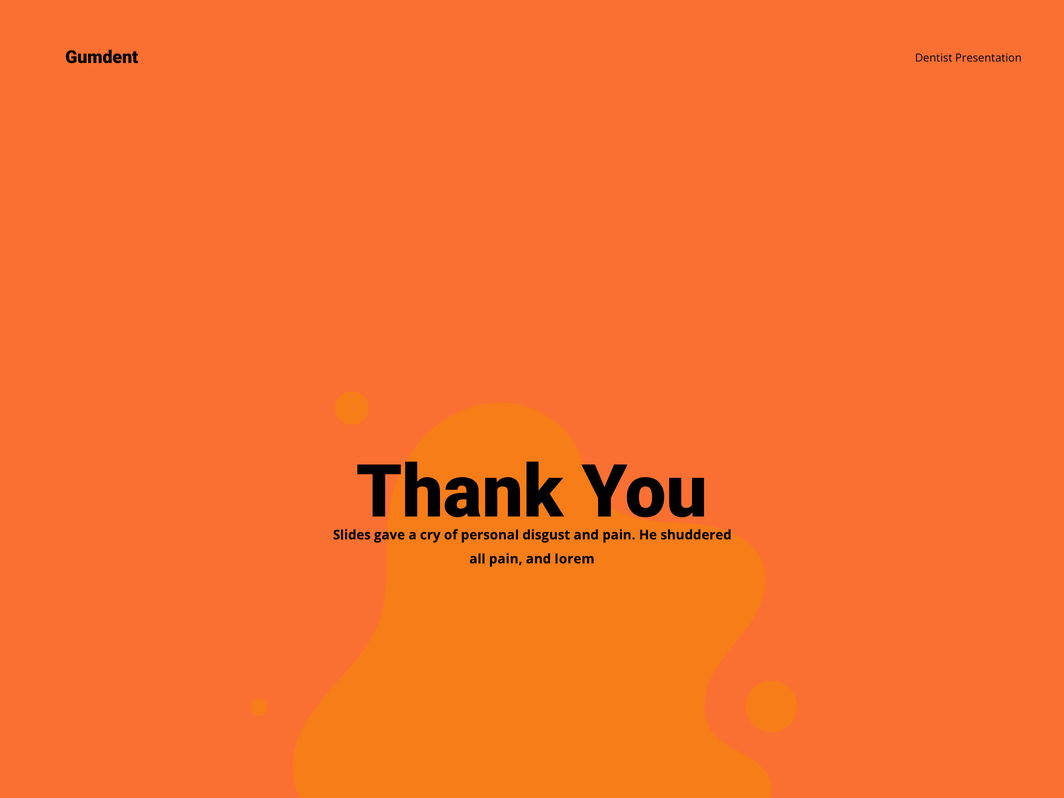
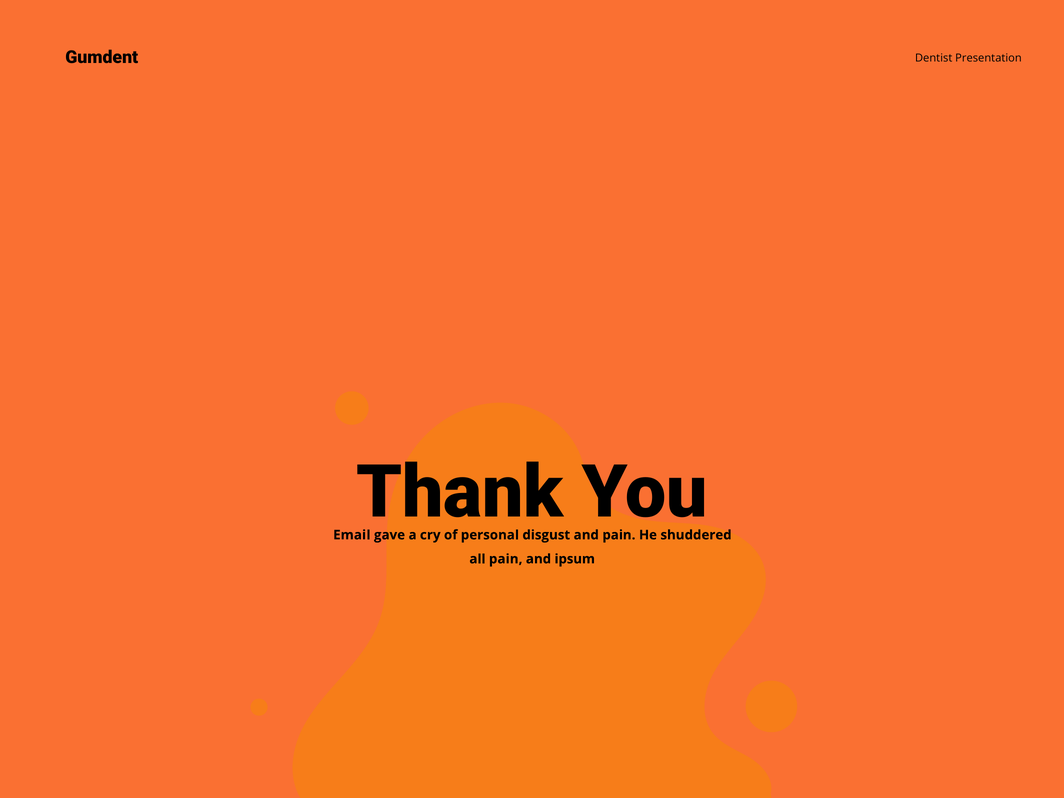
Slides: Slides -> Email (352, 535)
lorem: lorem -> ipsum (575, 559)
